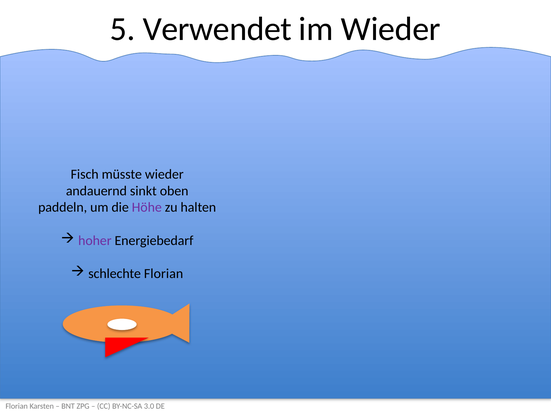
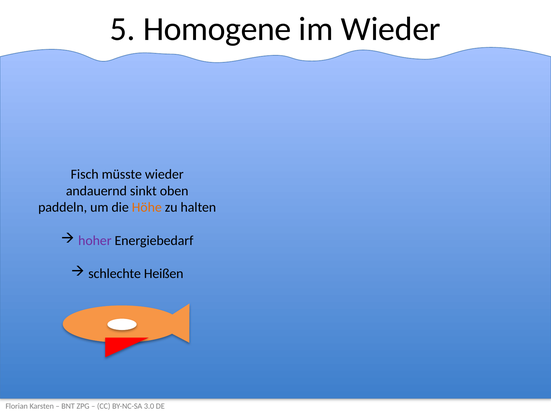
Verwendet: Verwendet -> Homogene (217, 29)
Höhe colour: purple -> orange (147, 208)
schlechte Florian: Florian -> Heißen (164, 274)
